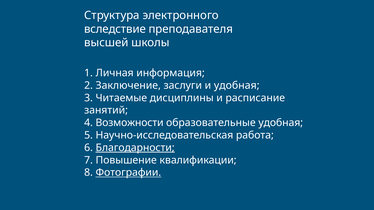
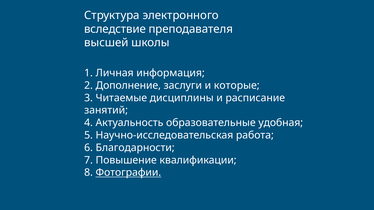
Заключение: Заключение -> Дополнение (128, 86)
и удобная: удобная -> которые (237, 86)
Возможности: Возможности -> Актуальность (130, 123)
Благодарности underline: present -> none (135, 148)
